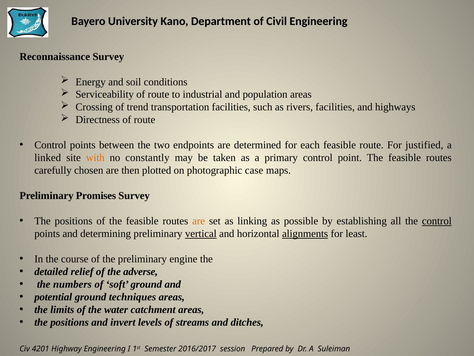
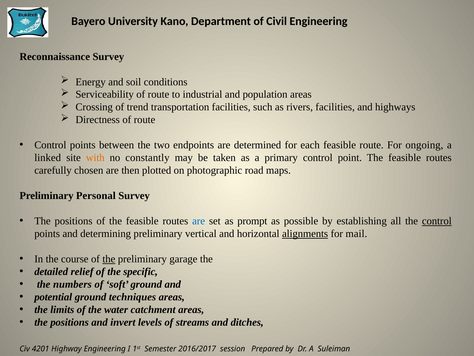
justified: justified -> ongoing (424, 145)
case: case -> road (254, 170)
Promises: Promises -> Personal (96, 195)
are colour: orange -> blue (199, 221)
linking: linking -> prompt (252, 221)
vertical underline: present -> none (201, 233)
least: least -> mail (356, 233)
the underline: none -> present (109, 259)
engine: engine -> garage (183, 259)
adverse: adverse -> specific (141, 271)
